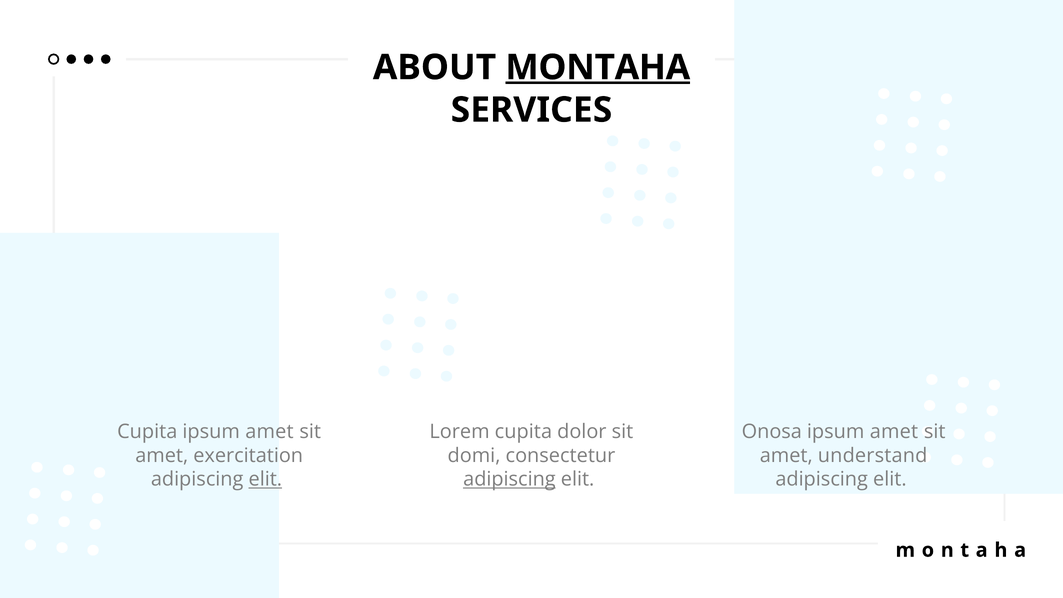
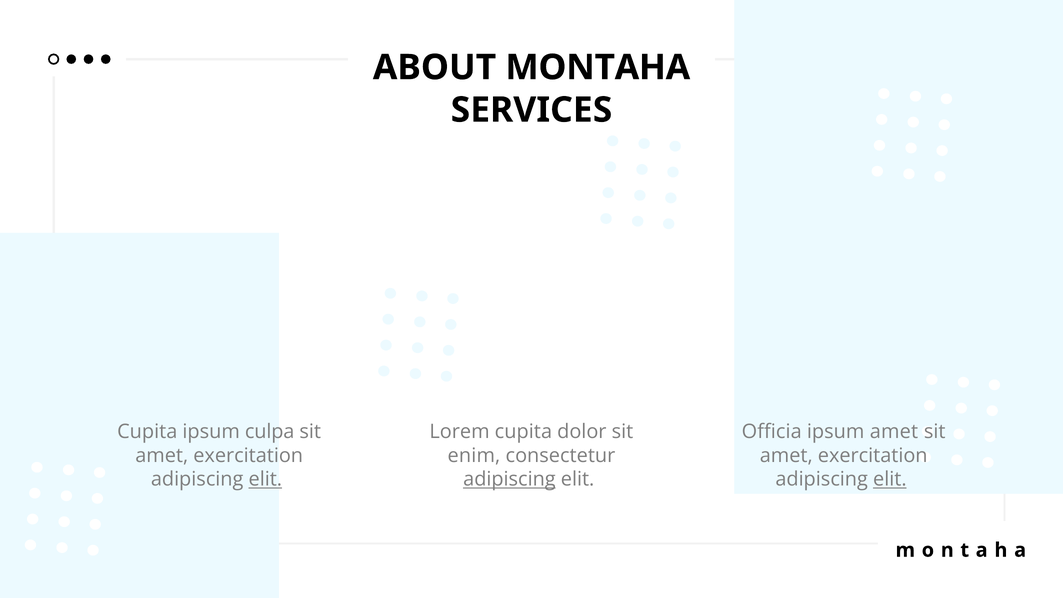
MONTAHA underline: present -> none (598, 67)
amet: amet -> culpa (270, 431)
Onosa: Onosa -> Officia (772, 431)
domi: domi -> enim (474, 455)
understand: understand -> exercitation (873, 455)
elit underline: none -> present (890, 479)
